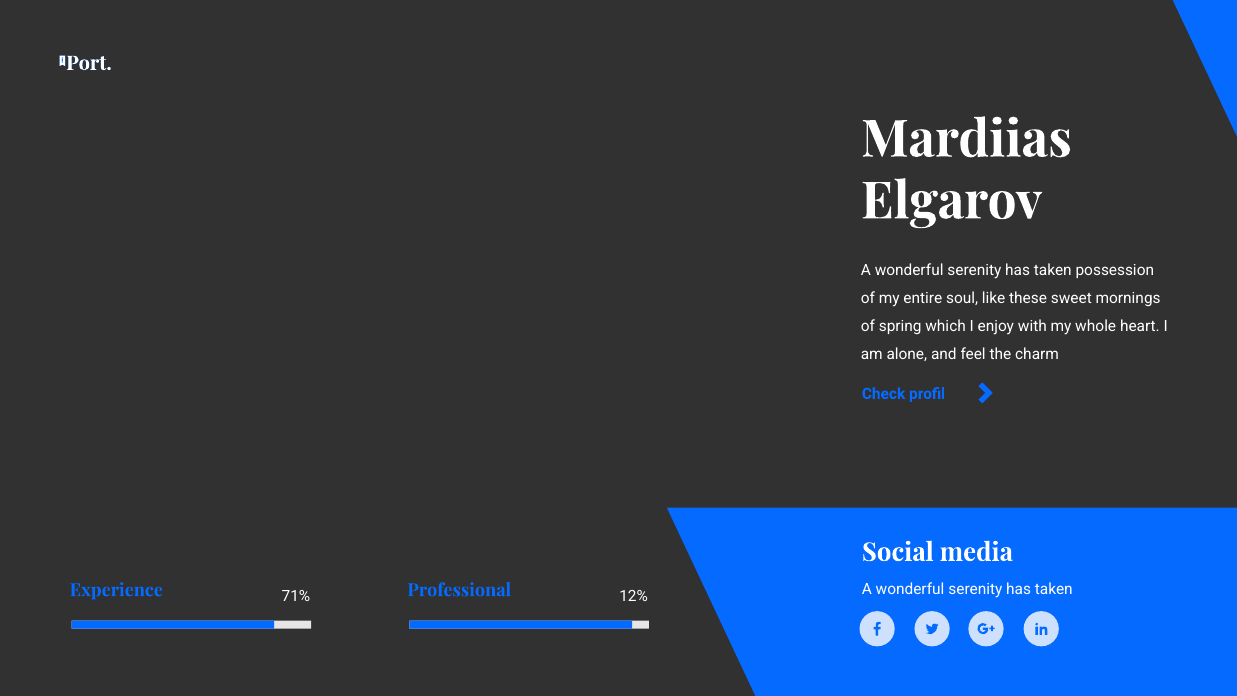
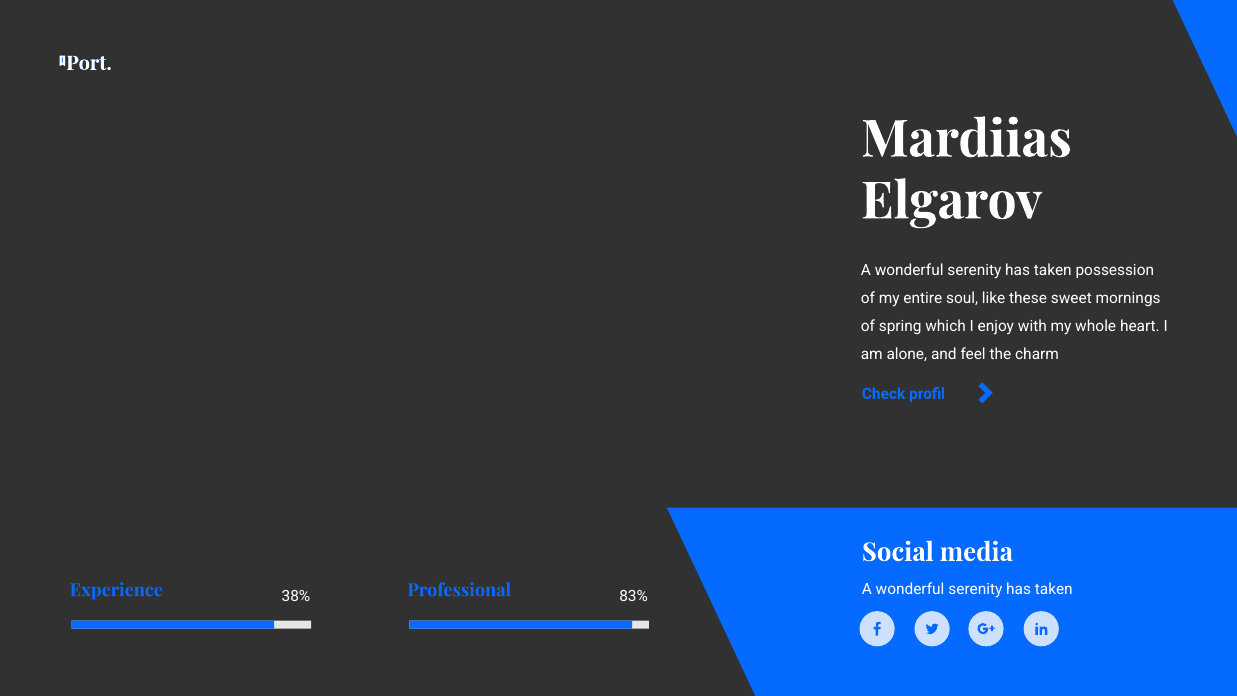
71%: 71% -> 38% (296, 596)
12%: 12% -> 83% (634, 596)
